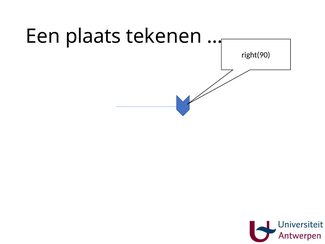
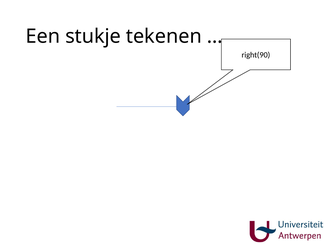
plaats: plaats -> stukje (93, 36)
